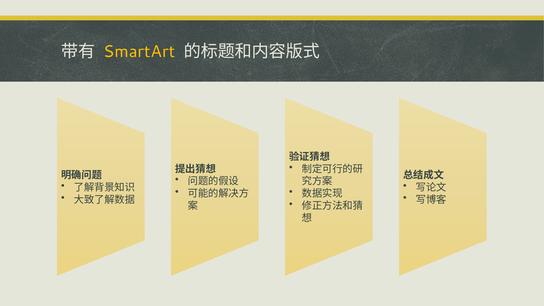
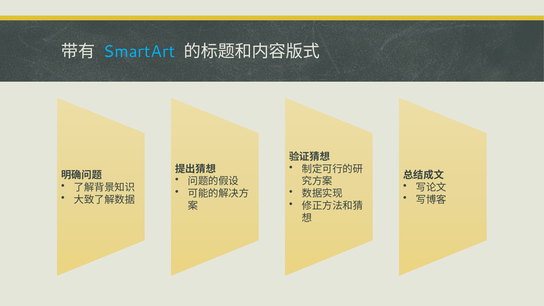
SmartArt colour: yellow -> light blue (139, 51)
